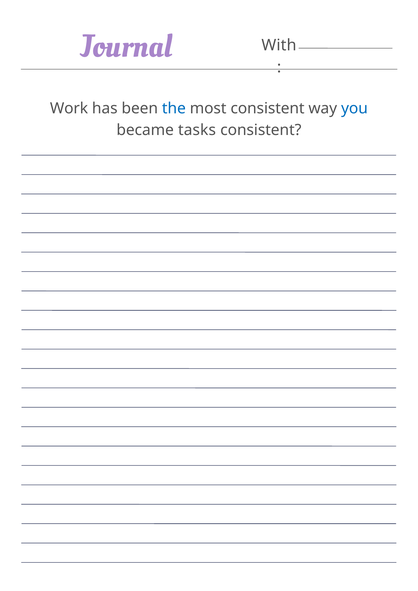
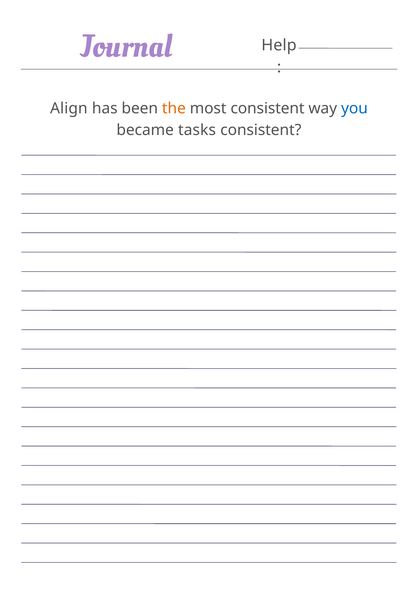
With: With -> Help (279, 45)
Work: Work -> Align (69, 108)
the colour: blue -> orange (174, 108)
